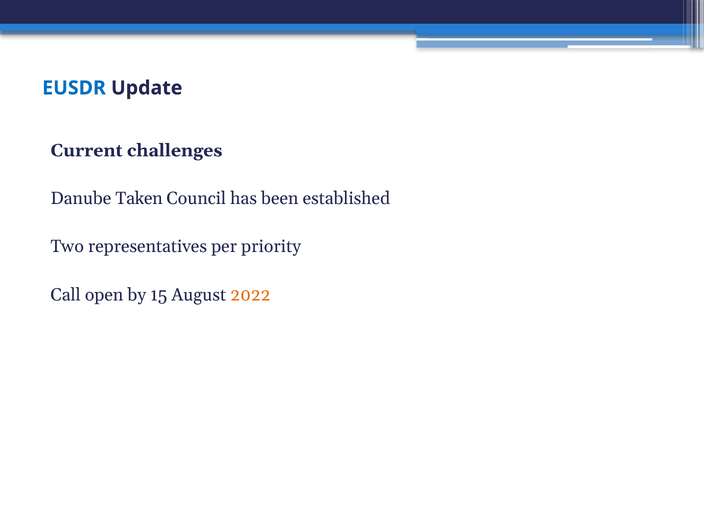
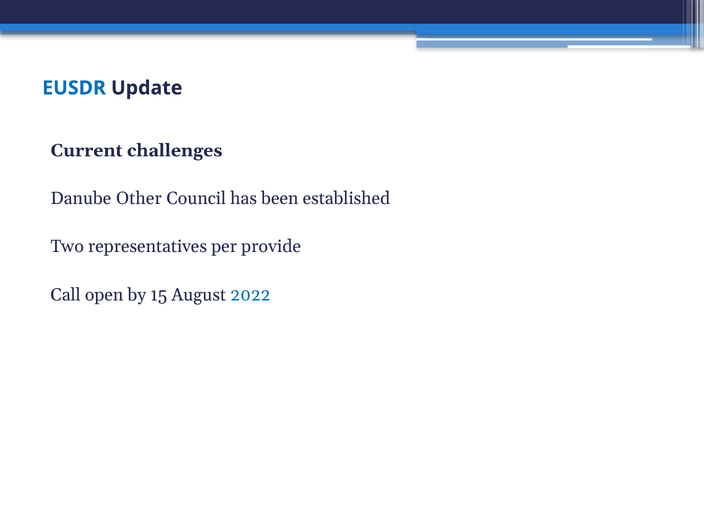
Taken: Taken -> Other (139, 199)
priority: priority -> provide (271, 247)
2022 colour: orange -> blue (250, 295)
